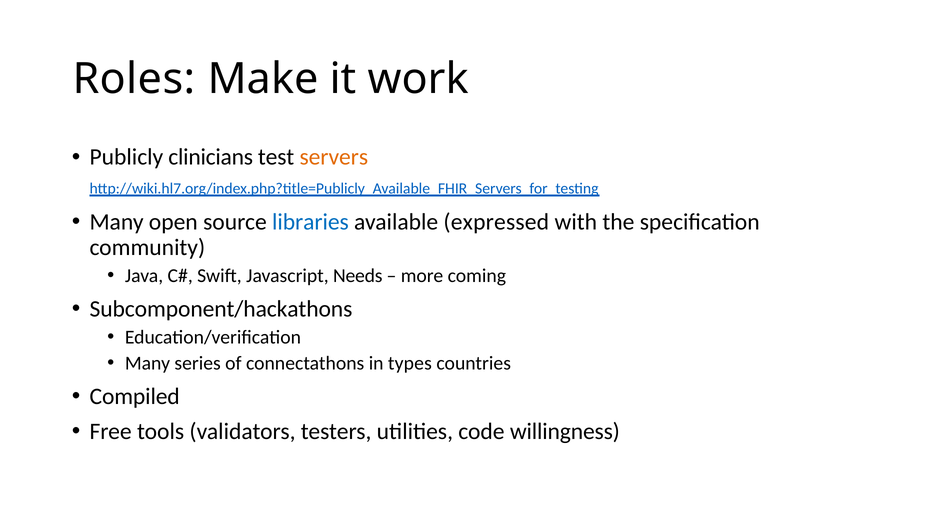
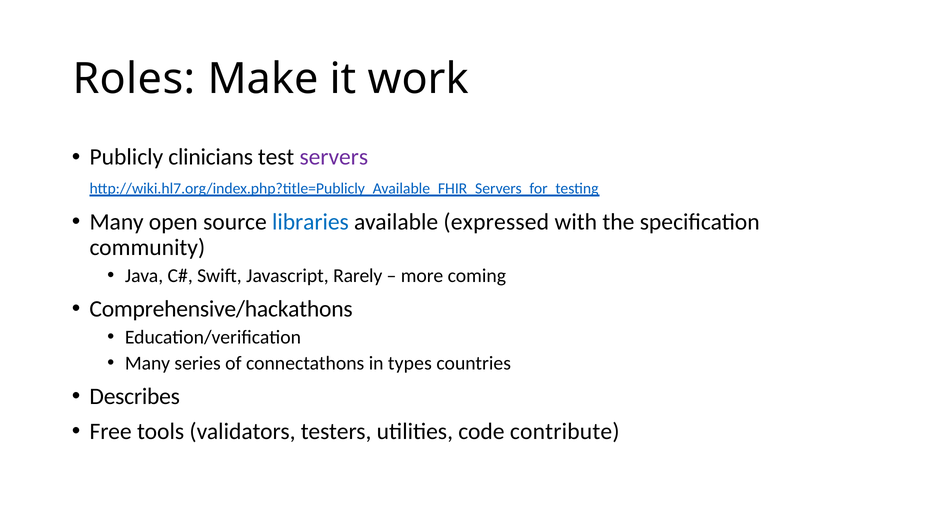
servers colour: orange -> purple (334, 157)
Needs: Needs -> Rarely (358, 276)
Subcomponent/hackathons: Subcomponent/hackathons -> Comprehensive/hackathons (221, 309)
Compiled: Compiled -> Describes (135, 397)
willingness: willingness -> contribute (565, 432)
